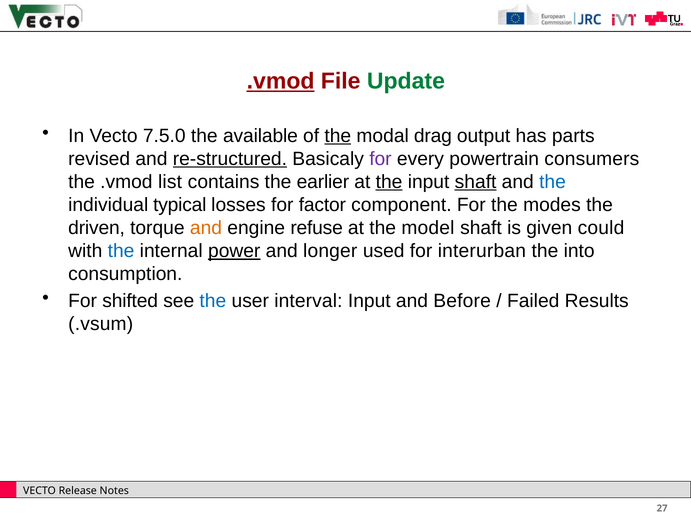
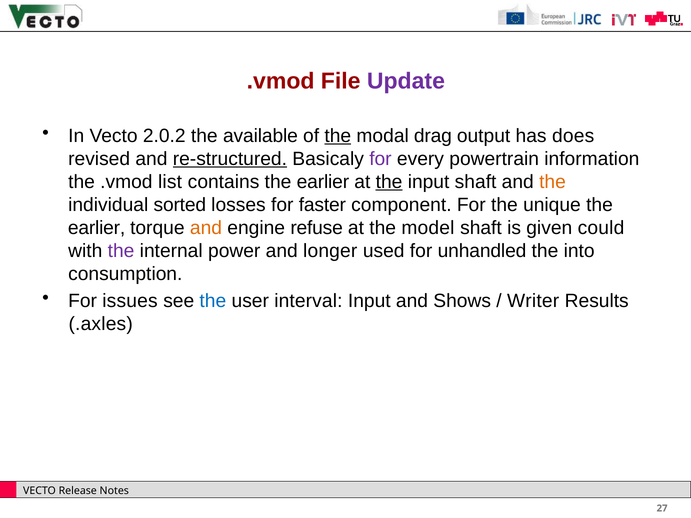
.vmod underline: present -> none (281, 81)
Update colour: green -> purple (406, 81)
7.5.0: 7.5.0 -> 2.0.2 (164, 136)
parts: parts -> does (573, 136)
consumers: consumers -> information (592, 159)
shaft underline: present -> none (476, 182)
the colour: blue -> orange (553, 182)
typical: typical -> sorted (180, 205)
factor: factor -> faster (322, 205)
modes: modes -> unique (552, 205)
driven: driven -> earlier (97, 228)
the colour: blue -> purple (121, 251)
power underline: present -> none (234, 251)
interurban: interurban -> unhandled (482, 251)
shifted: shifted -> issues (130, 301)
Before: Before -> Shows (462, 301)
Failed: Failed -> Writer (533, 301)
.vsum: .vsum -> .axles (101, 324)
